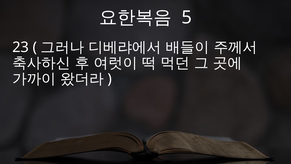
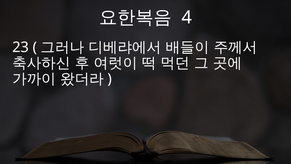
5: 5 -> 4 (187, 18)
